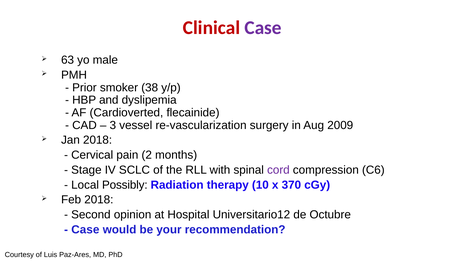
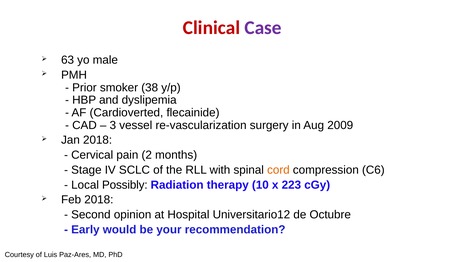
cord colour: purple -> orange (278, 170)
370: 370 -> 223 (291, 185)
Case: Case -> Early (85, 229)
